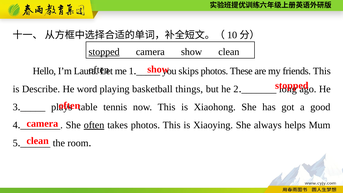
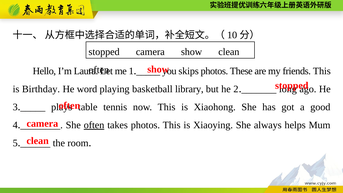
stopped underline: present -> none (104, 52)
Describe: Describe -> Birthday (41, 89)
things: things -> library (189, 89)
